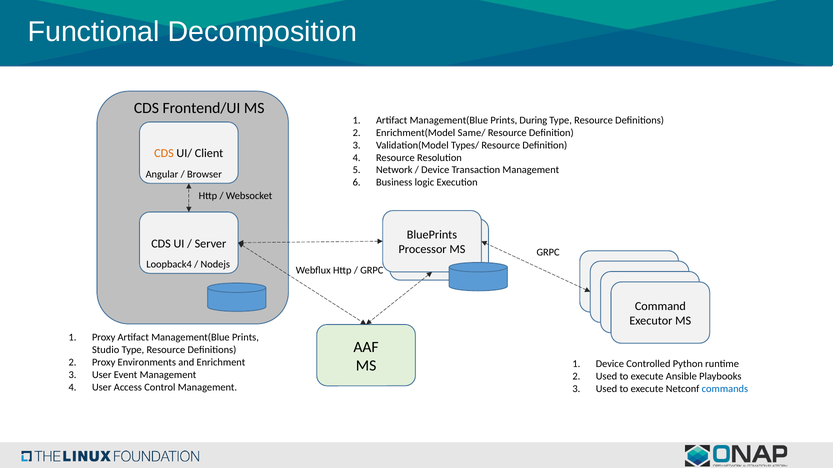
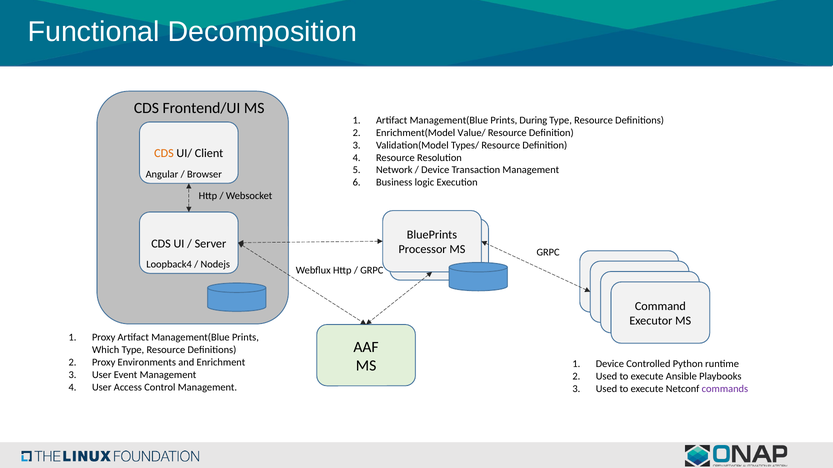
Same/: Same/ -> Value/ (472, 133)
Studio: Studio -> Which (106, 350)
commands colour: blue -> purple (725, 389)
